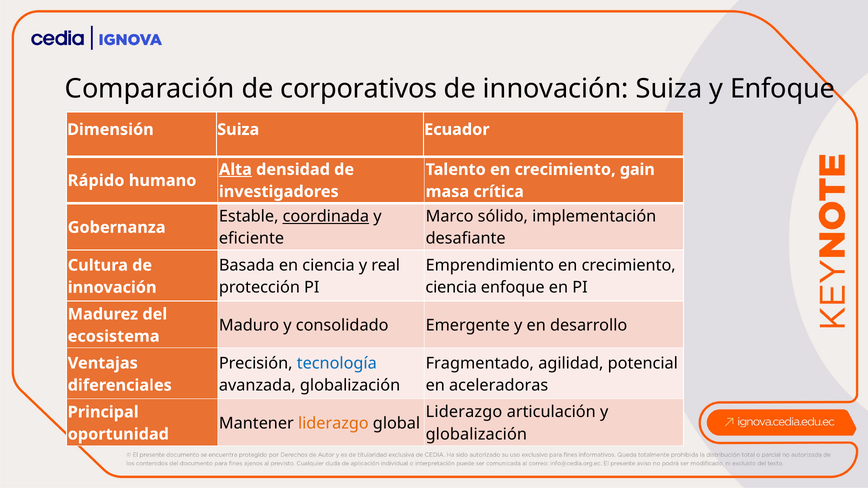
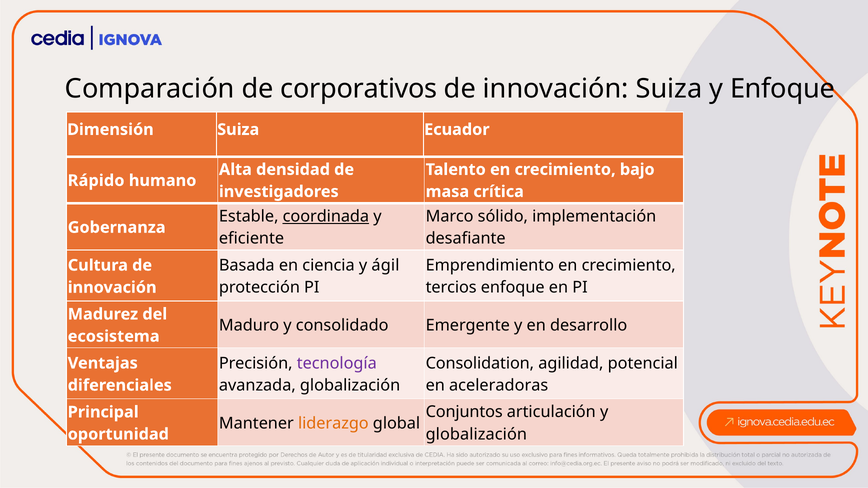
Alta underline: present -> none (235, 170)
gain: gain -> bajo (637, 170)
real: real -> ágil (385, 265)
ciencia: ciencia -> tercios (451, 288)
tecnología colour: blue -> purple (337, 363)
Fragmentado: Fragmentado -> Consolidation (480, 363)
Liderazgo: Liderazgo -> Conjuntos (464, 412)
